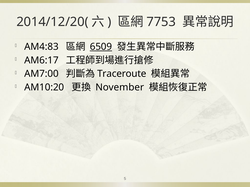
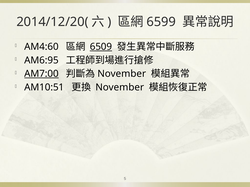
7753: 7753 -> 6599 (161, 22)
AM4:83: AM4:83 -> AM4:60 (41, 47)
AM6:17: AM6:17 -> AM6:95 (41, 60)
AM7:00 underline: none -> present (41, 74)
Traceroute: Traceroute -> November (122, 74)
AM10:20: AM10:20 -> AM10:51 (44, 88)
